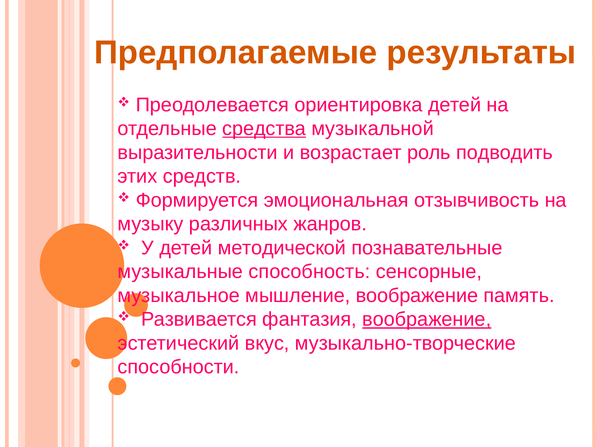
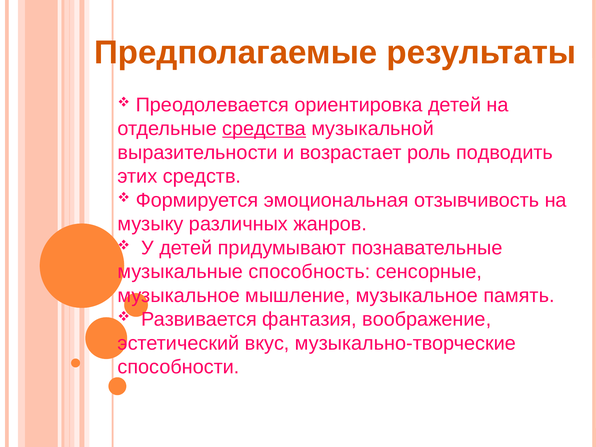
методической: методической -> придумывают (282, 248)
мышление воображение: воображение -> музыкальное (417, 296)
воображение underline: present -> none (427, 319)
